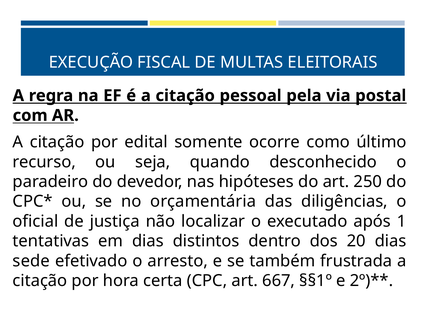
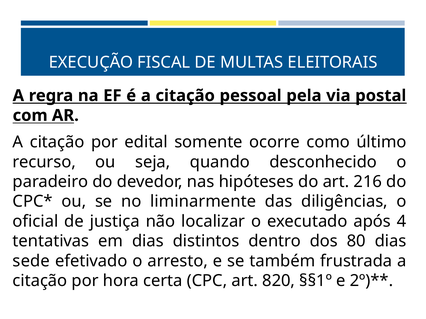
250: 250 -> 216 (368, 182)
orçamentária: orçamentária -> liminarmente (203, 202)
1: 1 -> 4 (402, 222)
20: 20 -> 80 (356, 242)
667: 667 -> 820 (279, 281)
